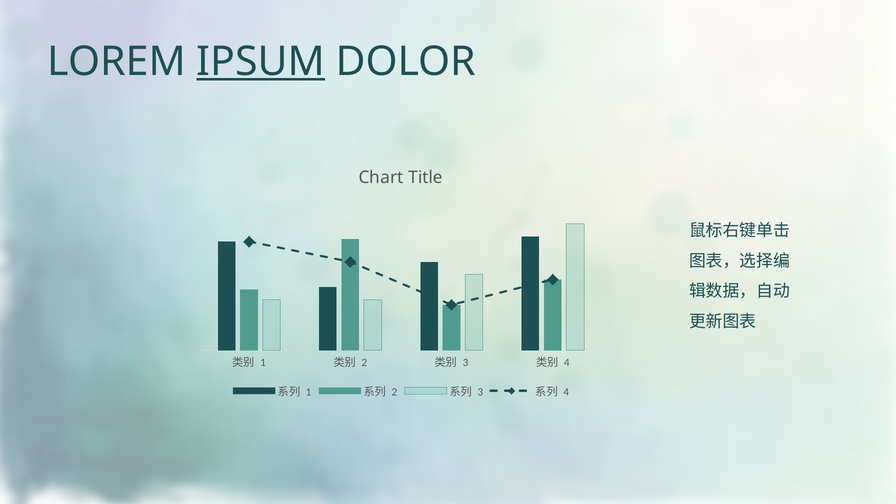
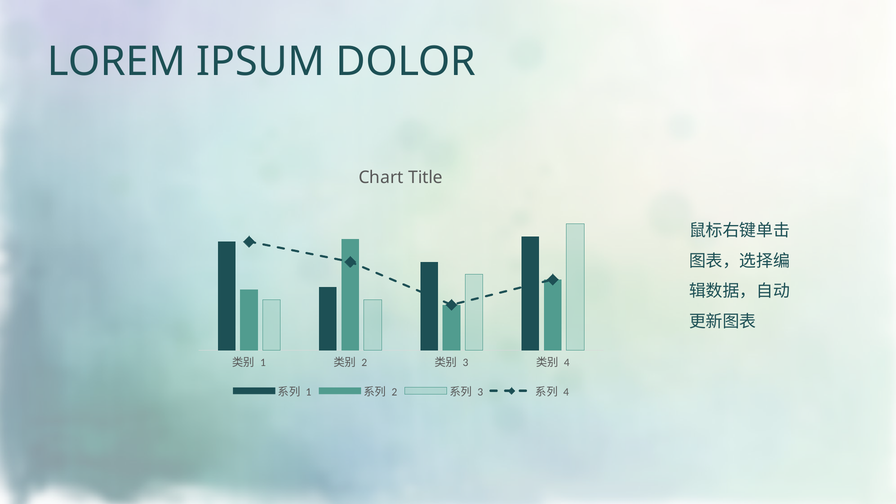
IPSUM underline: present -> none (261, 62)
